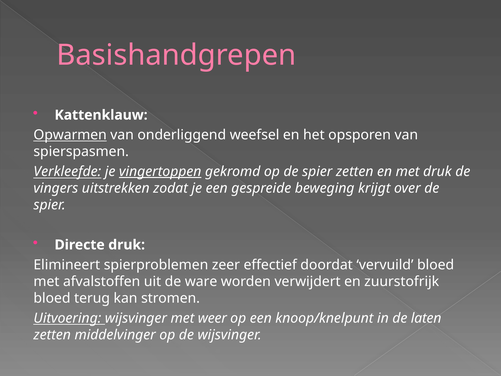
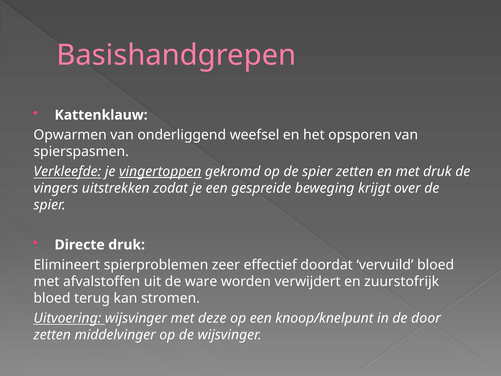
Opwarmen underline: present -> none (70, 135)
weer: weer -> deze (212, 318)
laten: laten -> door (426, 318)
